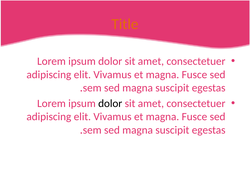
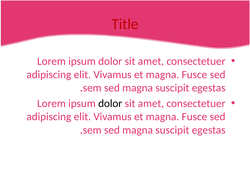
Title colour: orange -> red (125, 24)
